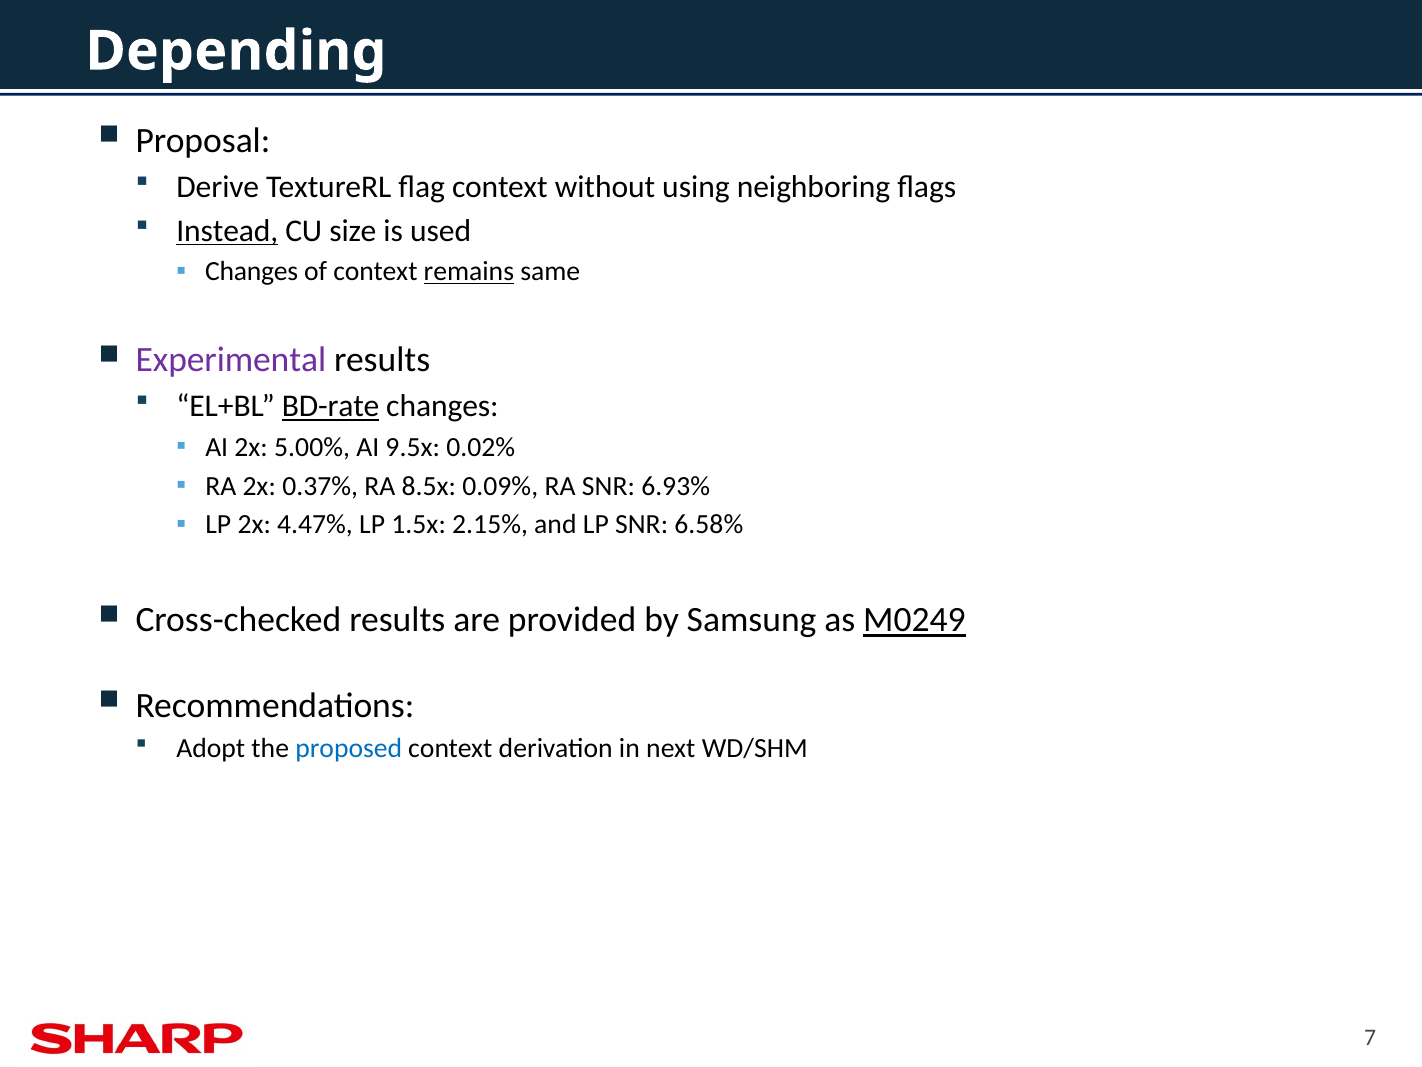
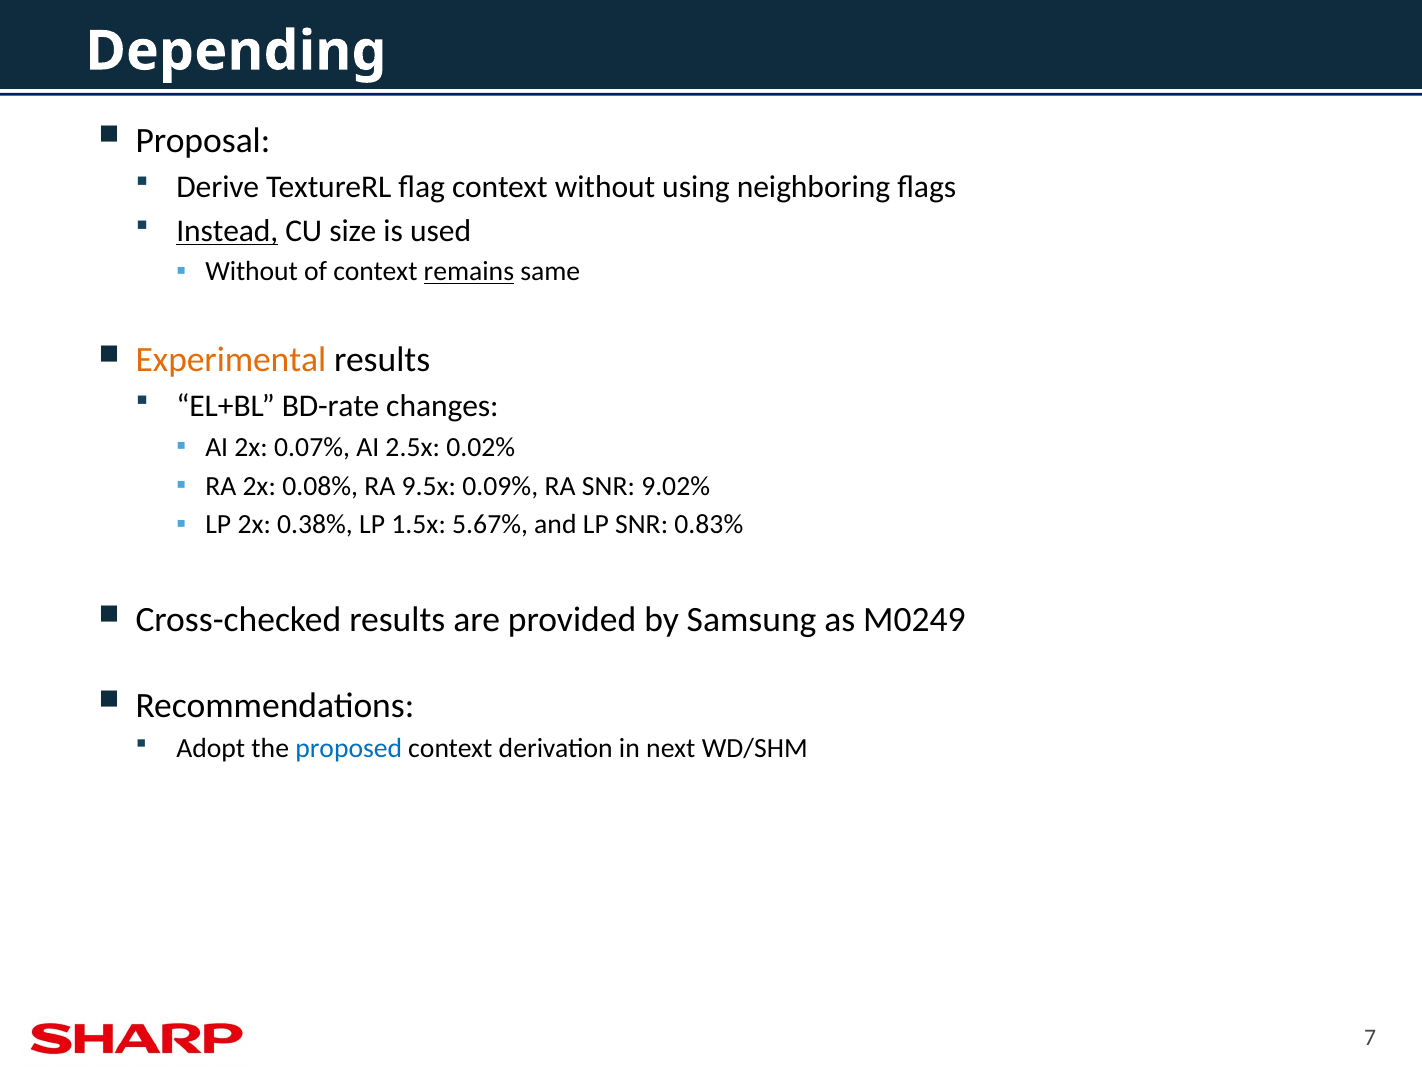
Changes: Changes -> Without (252, 272)
Experimental colour: purple -> orange (231, 360)
BD-rate underline: present -> none (331, 406)
5.00%: 5.00% -> 0.07% (312, 447)
9.5x: 9.5x -> 2.5x (413, 447)
0.37%: 0.37% -> 0.08% (320, 486)
8.5x: 8.5x -> 9.5x (429, 486)
6.93%: 6.93% -> 9.02% (676, 486)
4.47%: 4.47% -> 0.38% (315, 525)
2.15%: 2.15% -> 5.67% (490, 525)
6.58%: 6.58% -> 0.83% (709, 525)
M0249 underline: present -> none (914, 620)
